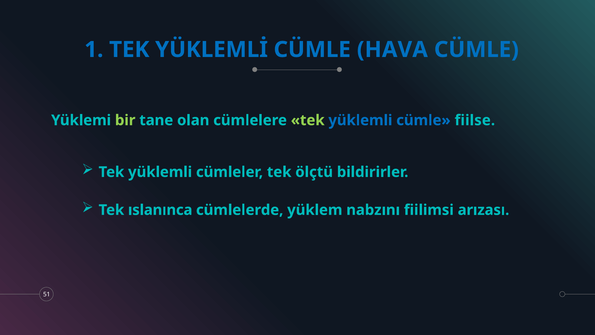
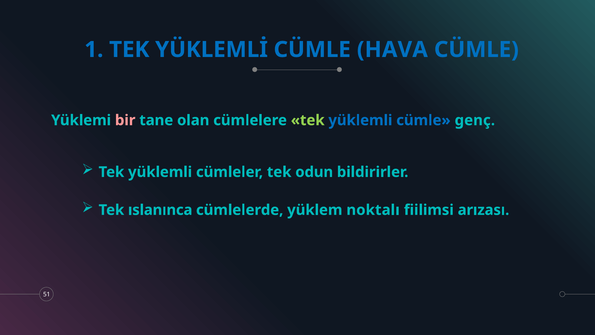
bir colour: light green -> pink (125, 120)
fiilse: fiilse -> genç (475, 120)
ölçtü: ölçtü -> odun (314, 172)
nabzını: nabzını -> noktalı (373, 210)
